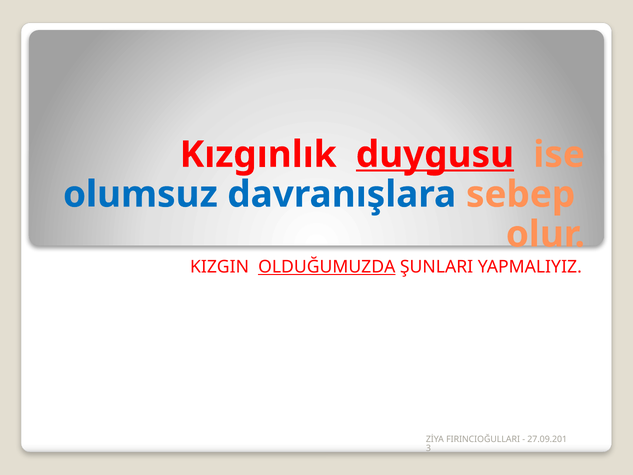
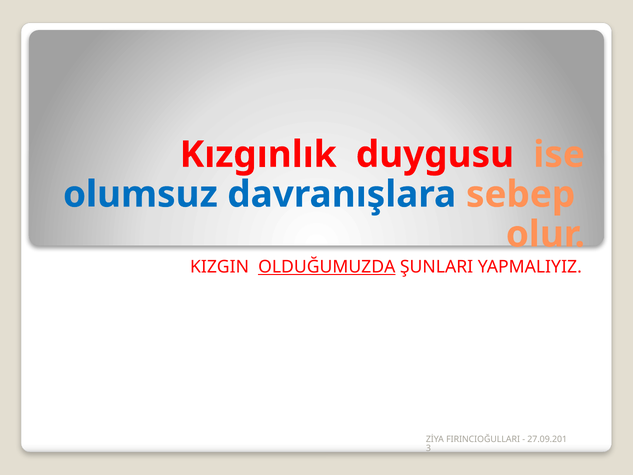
duygusu underline: present -> none (435, 155)
